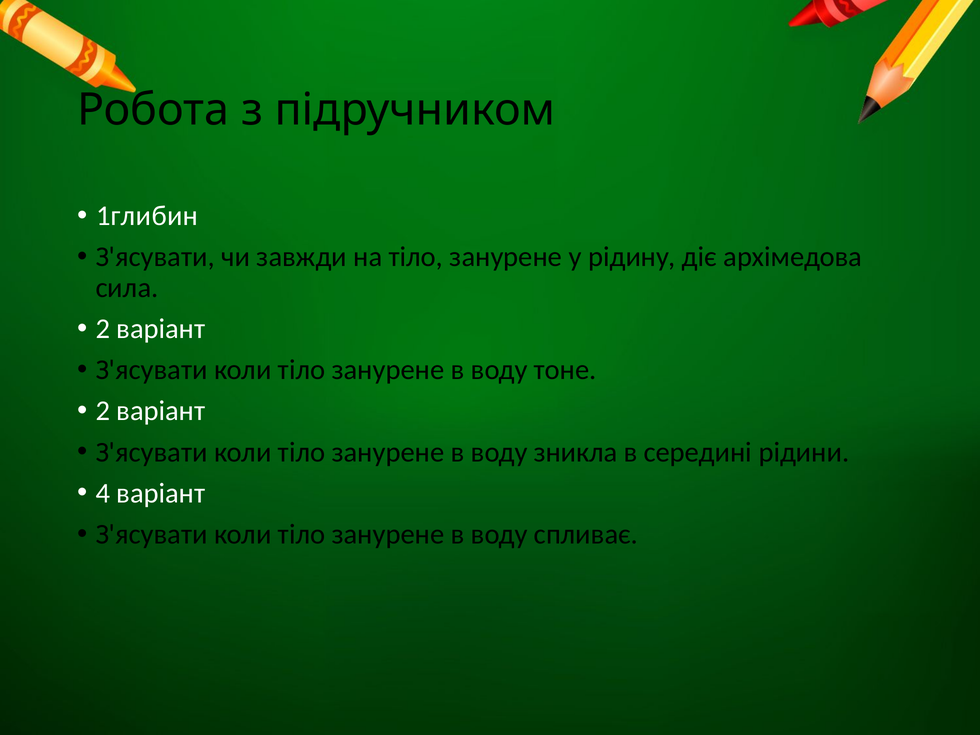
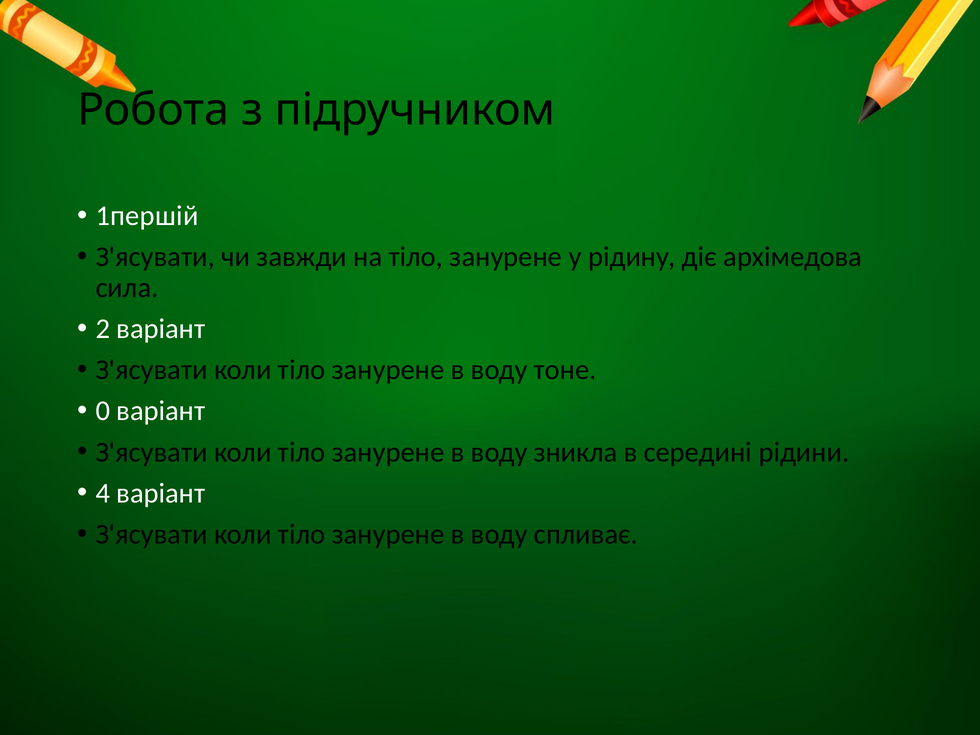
1глибин: 1глибин -> 1першій (147, 216)
2: 2 -> 0 (103, 411)
